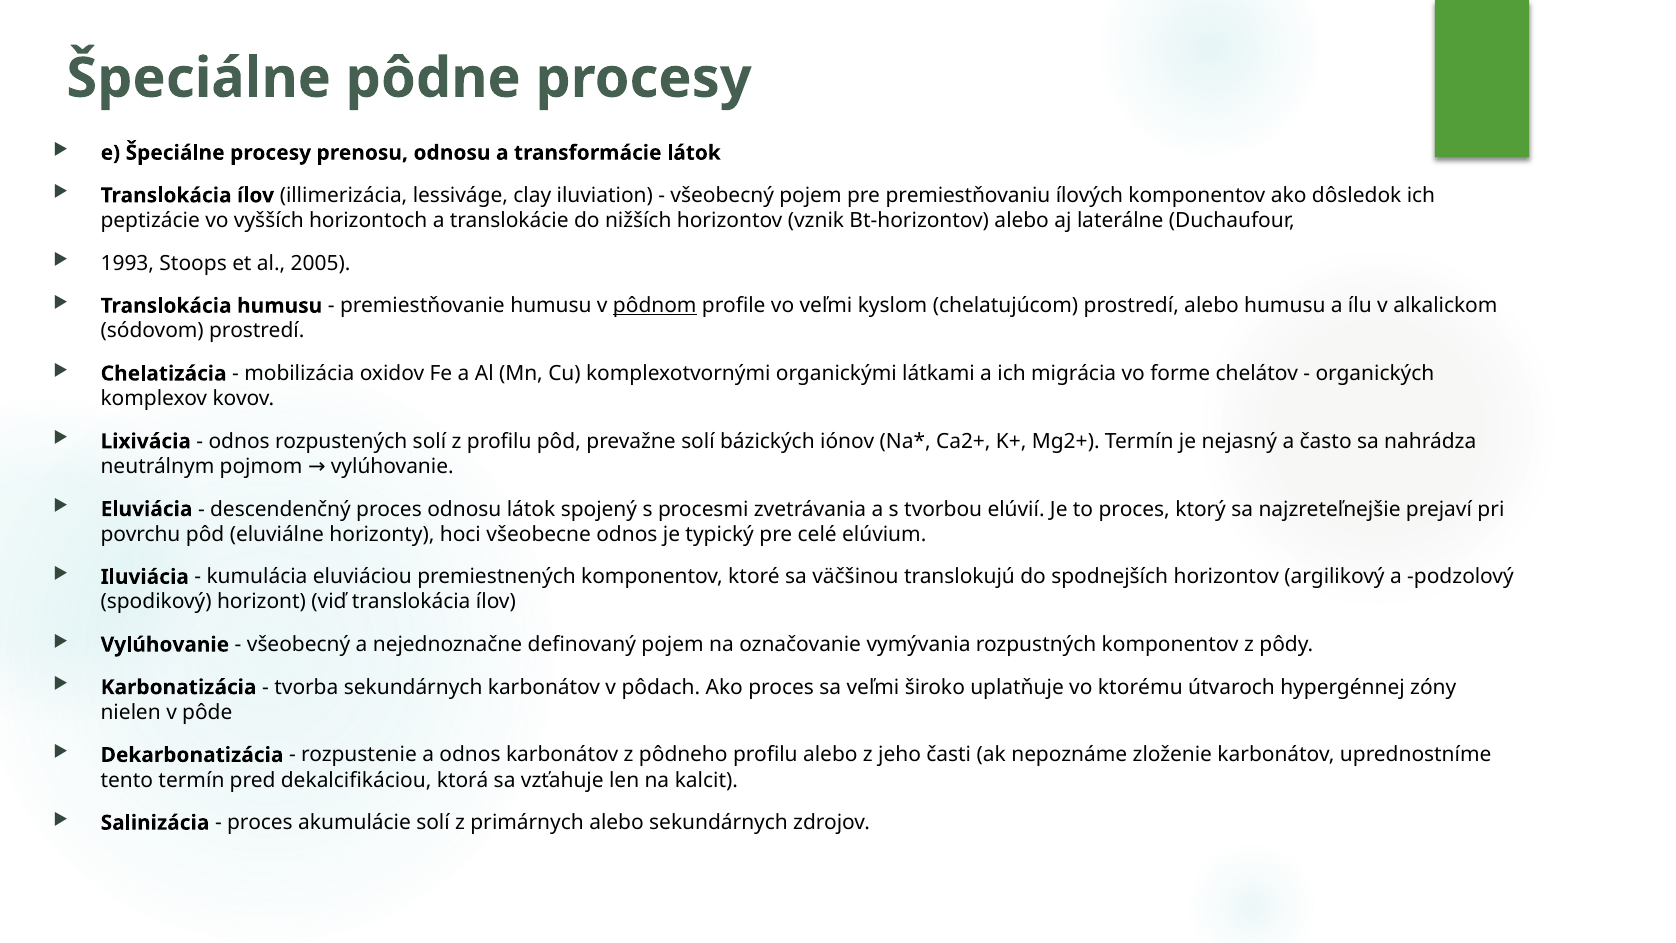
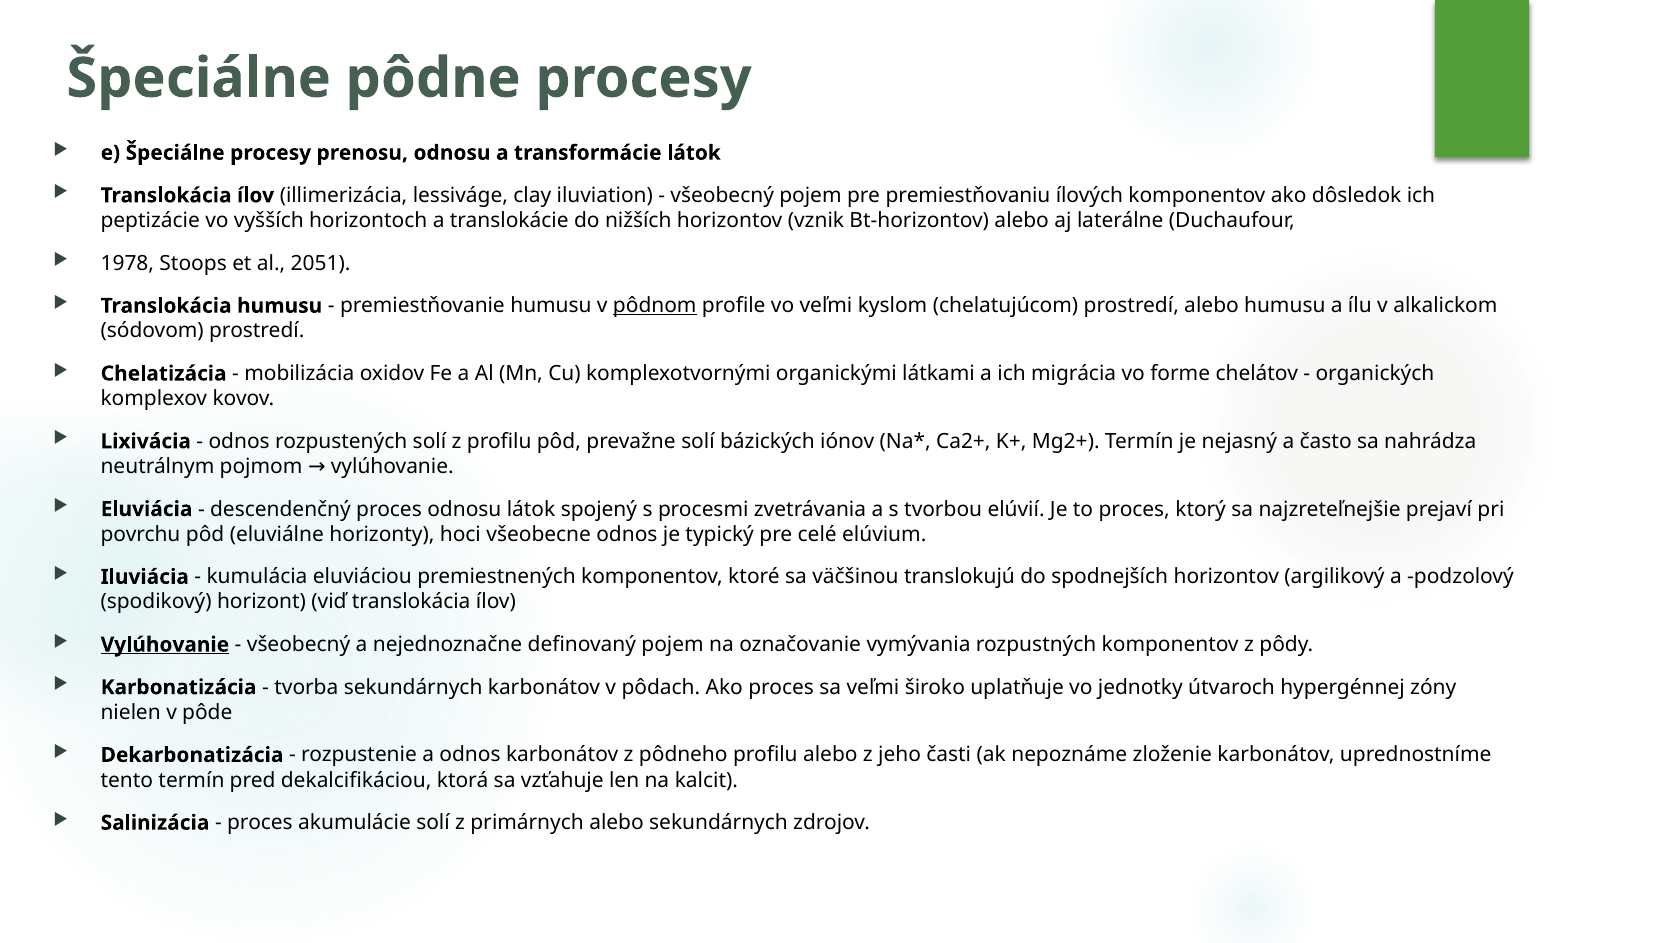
1993: 1993 -> 1978 (127, 263)
2005: 2005 -> 2051 (321, 263)
Vylúhovanie underline: none -> present (165, 644)
ktorému: ktorému -> jednotky (1140, 687)
